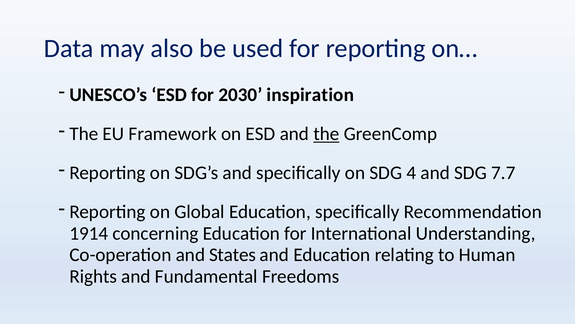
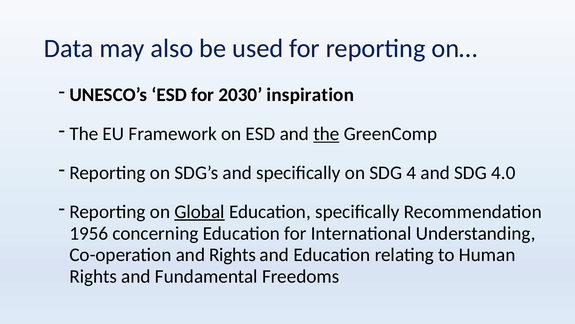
7.7: 7.7 -> 4.0 (503, 173)
Global underline: none -> present (200, 211)
1914: 1914 -> 1956 (89, 233)
and States: States -> Rights (232, 255)
